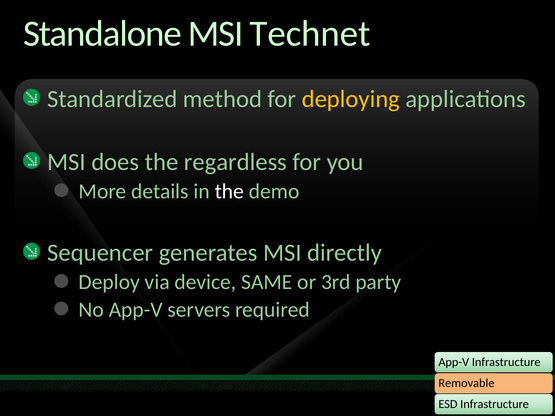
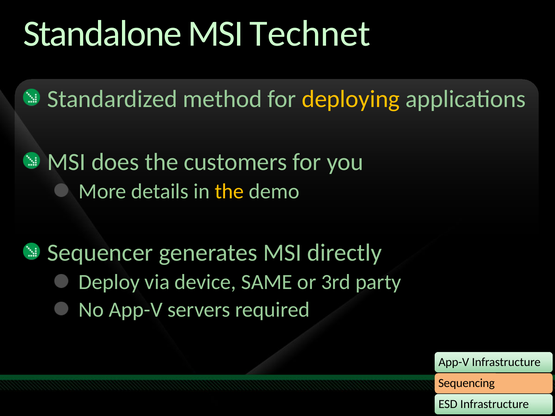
regardless: regardless -> customers (236, 162)
the colour: white -> yellow (229, 191)
Removable: Removable -> Sequencing (467, 383)
